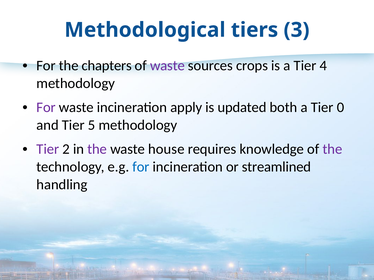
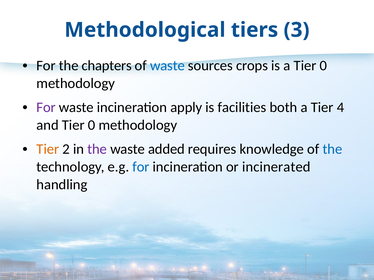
waste colour: purple -> blue (167, 66)
a Tier 4: 4 -> 0 (323, 66)
updated: updated -> facilities (242, 108)
0: 0 -> 4 (340, 108)
and Tier 5: 5 -> 0 (92, 125)
Tier colour: purple -> orange (48, 149)
house: house -> added (166, 149)
the colour: purple -> blue (332, 149)
streamlined: streamlined -> incinerated (276, 167)
